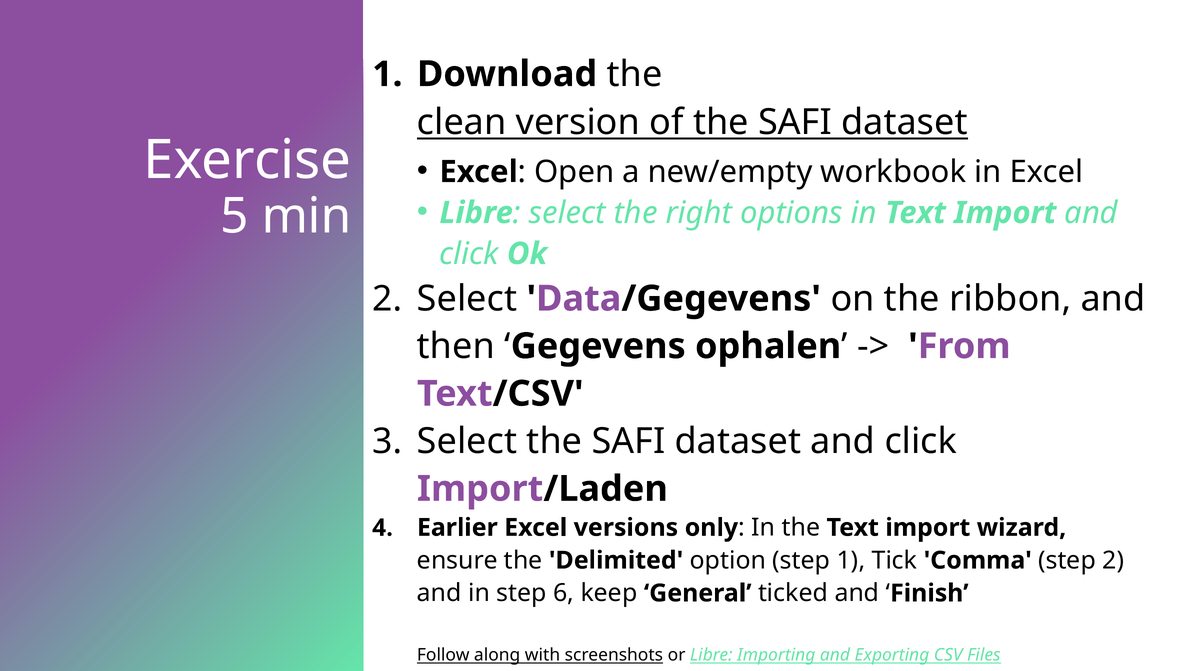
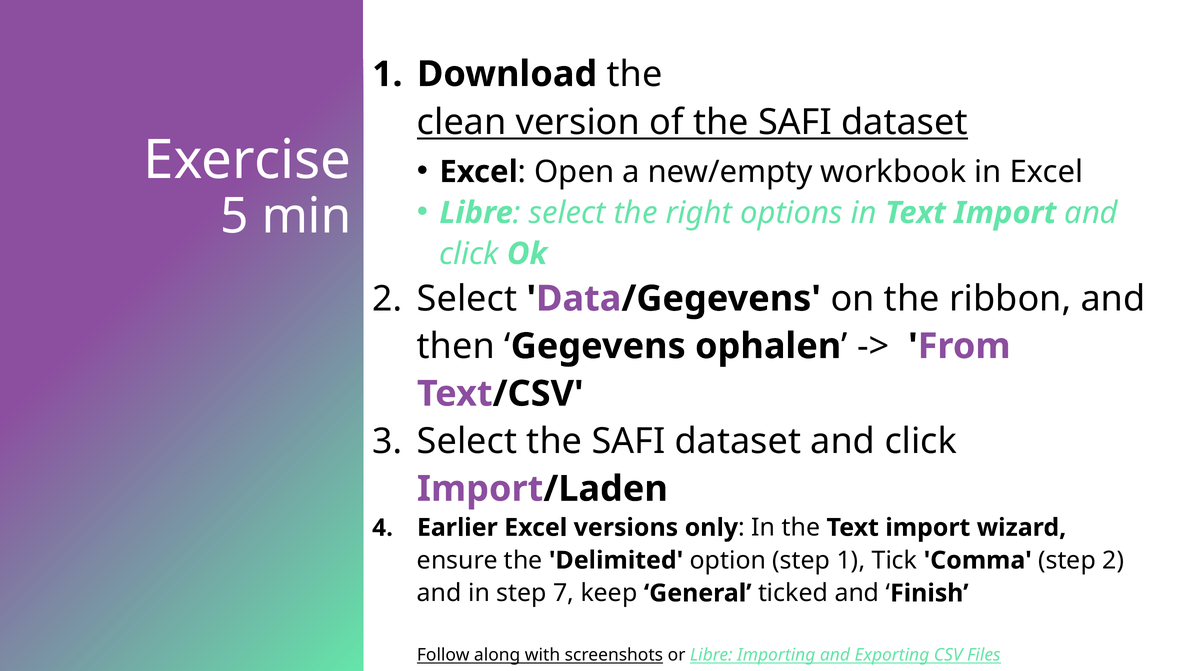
6: 6 -> 7 (564, 594)
